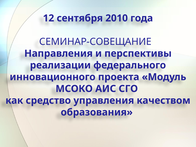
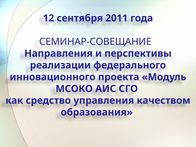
2010: 2010 -> 2011 (117, 18)
